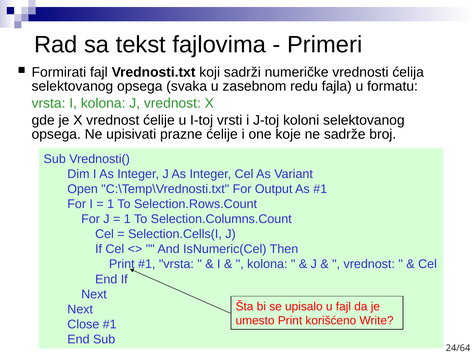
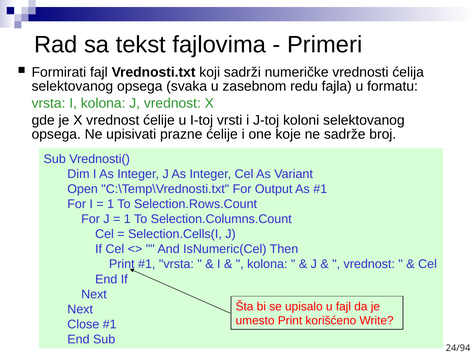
24/64: 24/64 -> 24/94 (458, 348)
